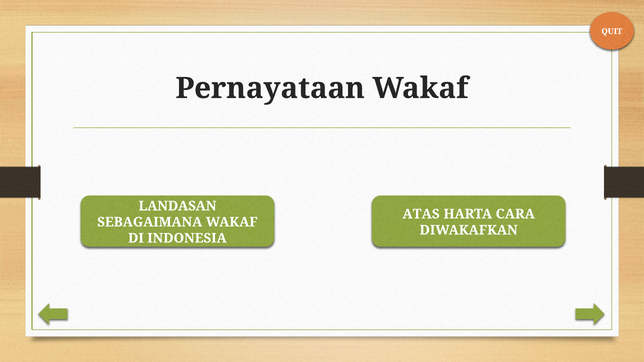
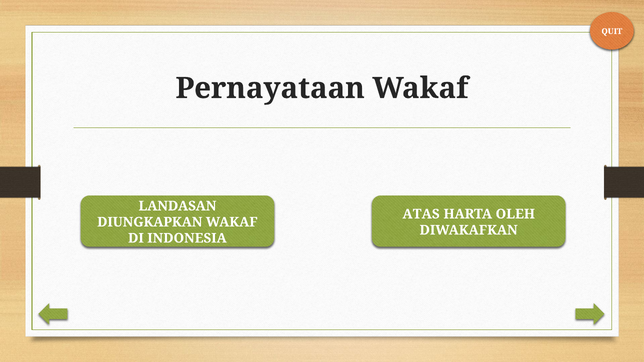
CARA: CARA -> OLEH (515, 214)
SEBAGAIMANA: SEBAGAIMANA -> DIUNGKAPKAN (150, 222)
